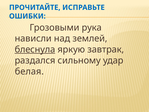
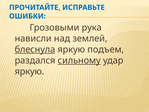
завтрак: завтрак -> подъем (106, 49)
сильному underline: none -> present (79, 60)
белая: белая -> яркую (29, 71)
